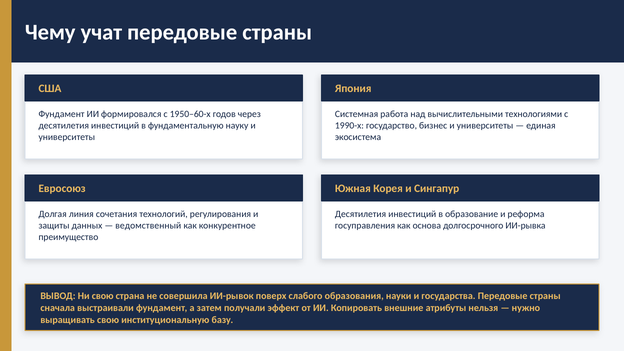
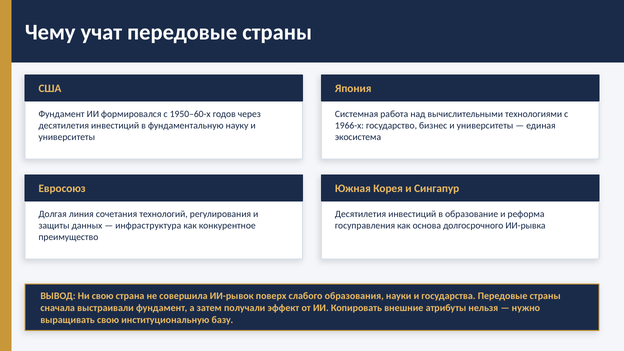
1990-х: 1990-х -> 1966-х (349, 126)
ведомственный: ведомственный -> инфраструктура (148, 226)
